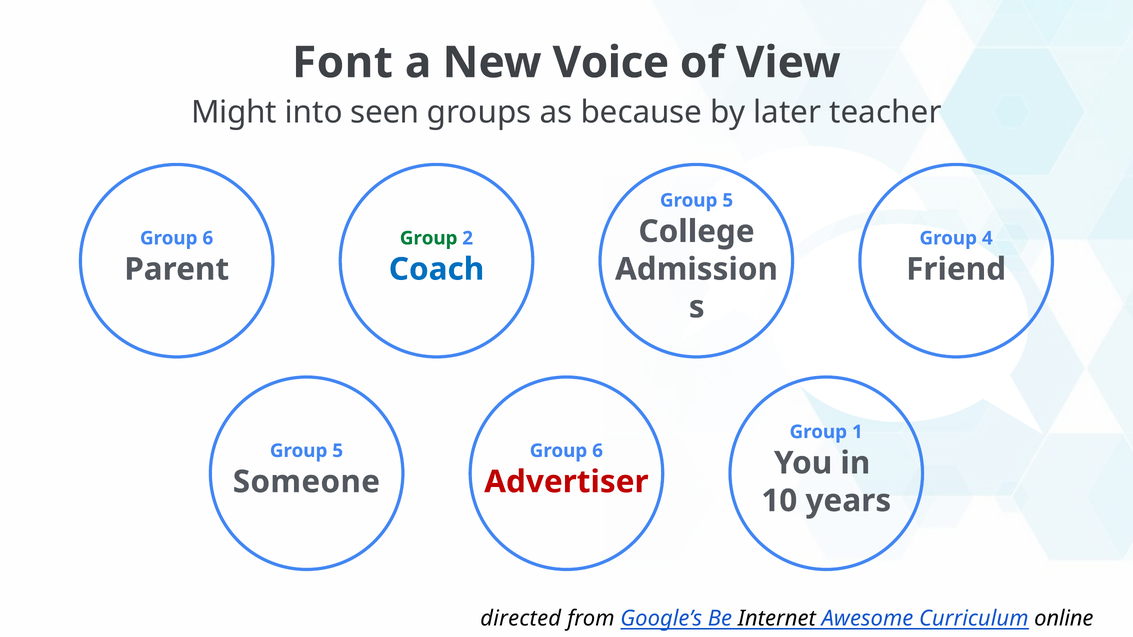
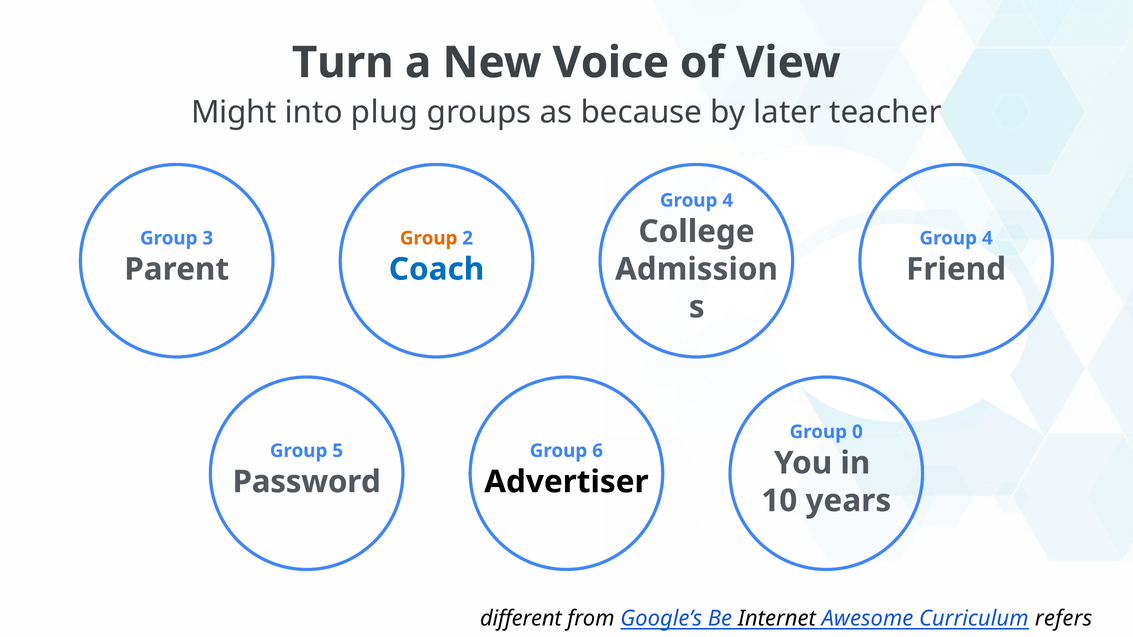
Font: Font -> Turn (343, 63)
seen: seen -> plug (385, 112)
5: 5 -> 4 (728, 201)
6: 6 -> 3 (208, 238)
Group colour: green -> orange (429, 238)
1: 1 -> 0 (857, 432)
Someone: Someone -> Password (307, 482)
Advertiser colour: red -> black (566, 482)
directed: directed -> different (521, 619)
online: online -> refers (1064, 619)
